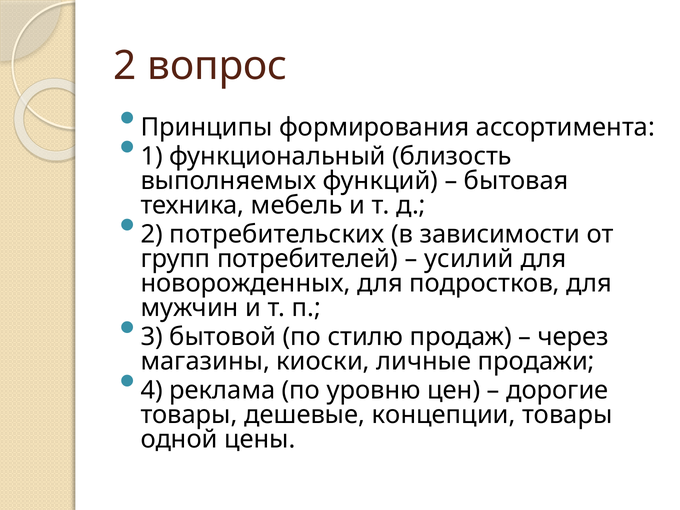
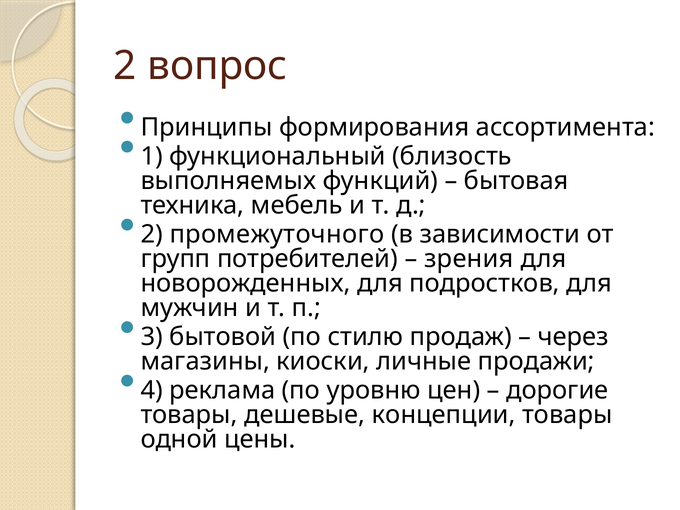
потребительских: потребительских -> промежуточного (277, 234)
усилий: усилий -> зрения (469, 259)
